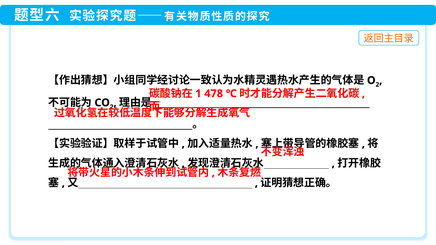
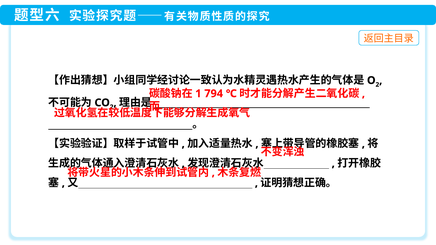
478: 478 -> 794 (214, 94)
